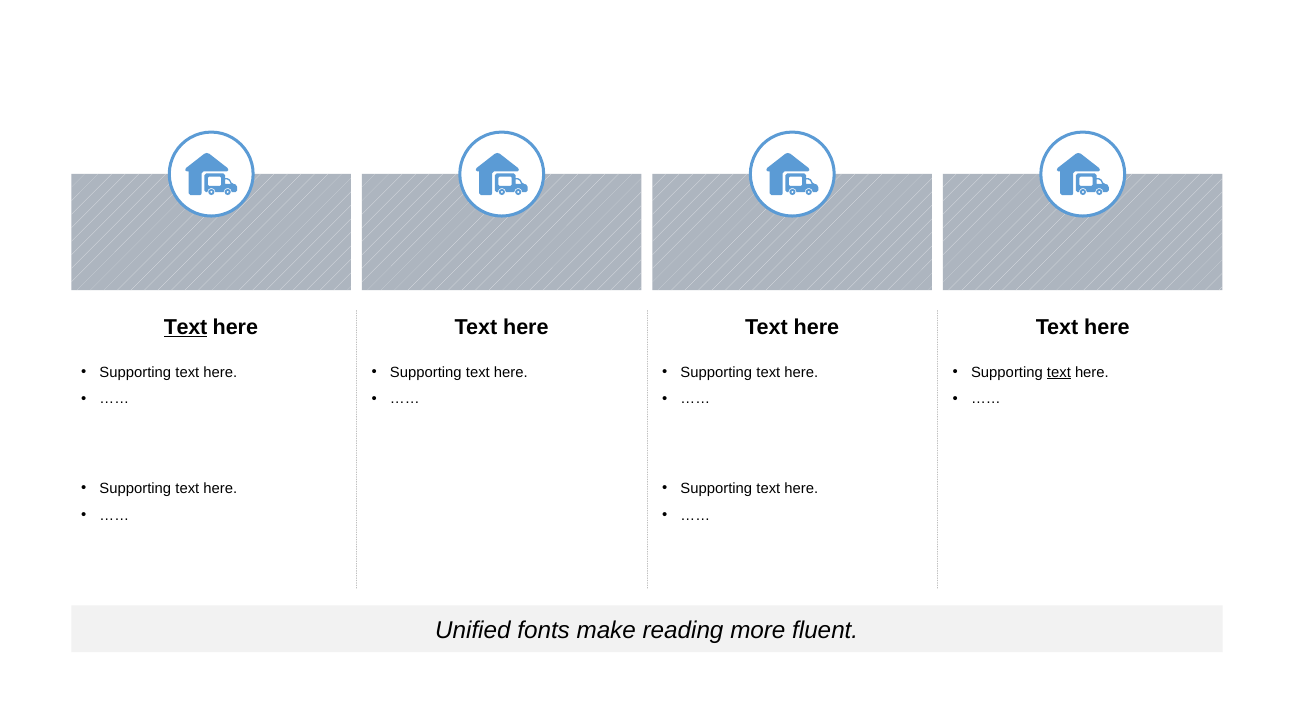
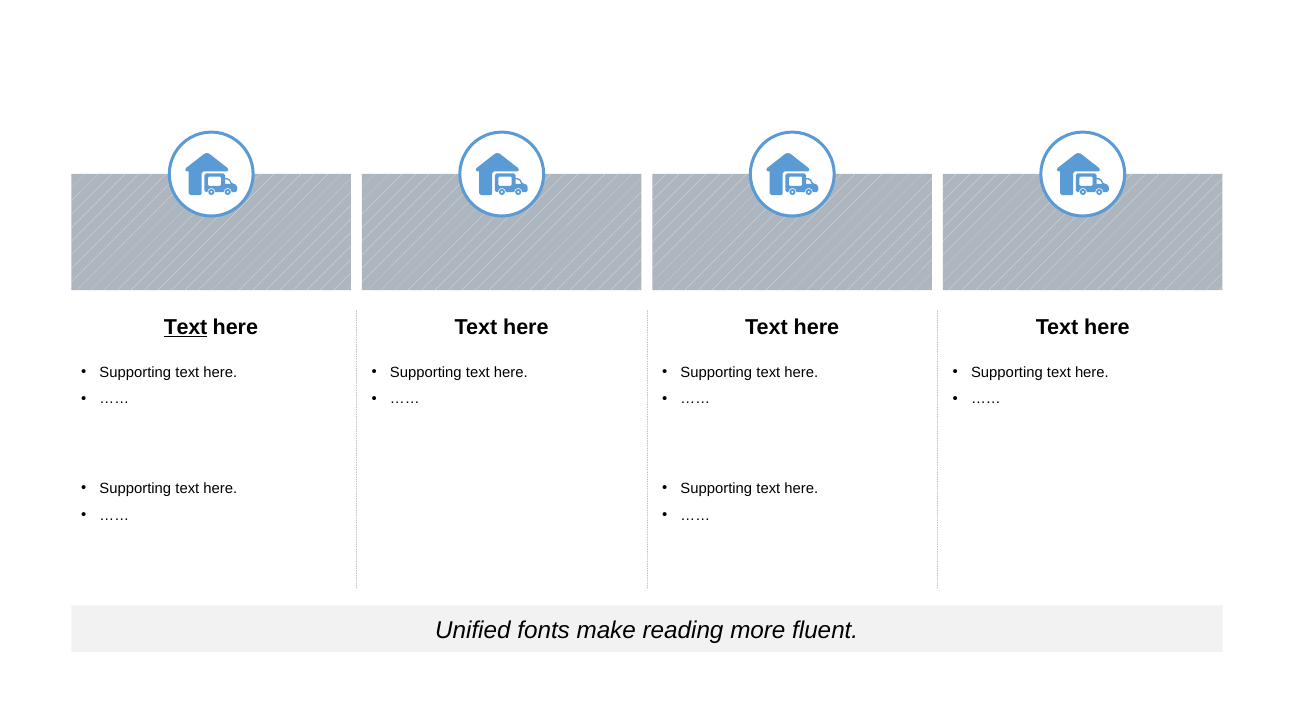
text underline: present -> none (1059, 372)
